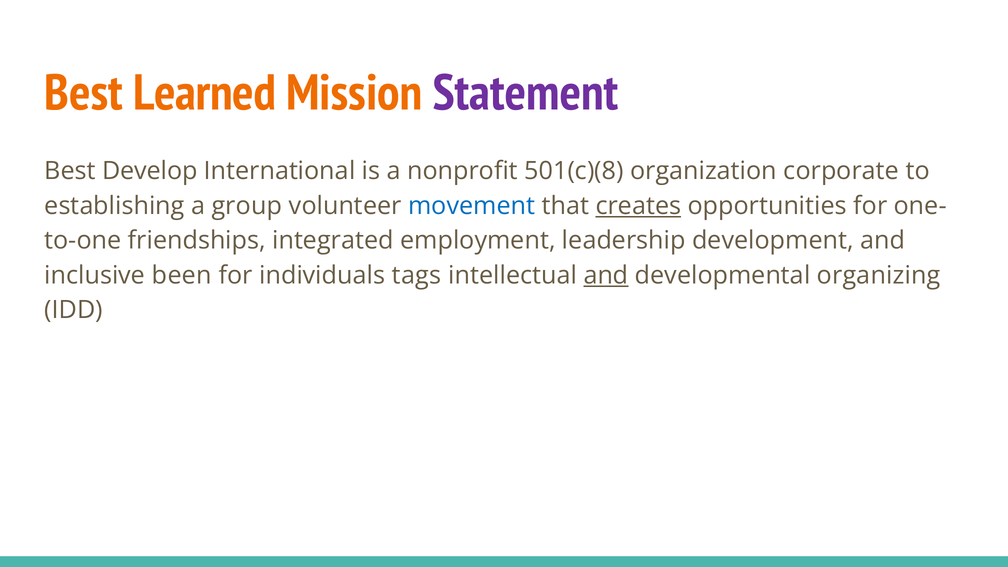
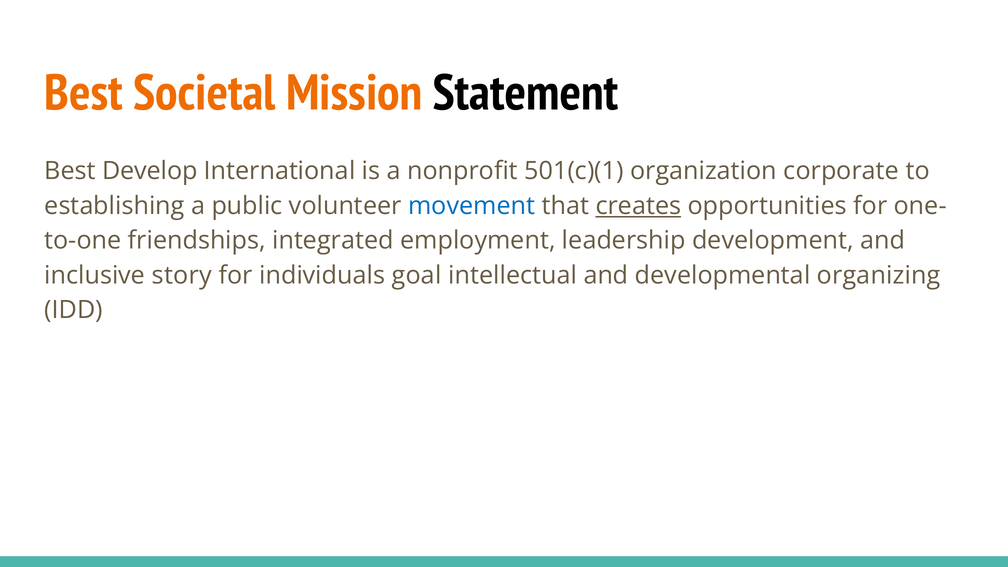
Learned: Learned -> Societal (204, 93)
Statement colour: purple -> black (526, 93)
501(c)(8: 501(c)(8 -> 501(c)(1 (574, 171)
group: group -> public (247, 206)
been: been -> story (182, 275)
tags: tags -> goal (417, 275)
and underline: present -> none (606, 275)
